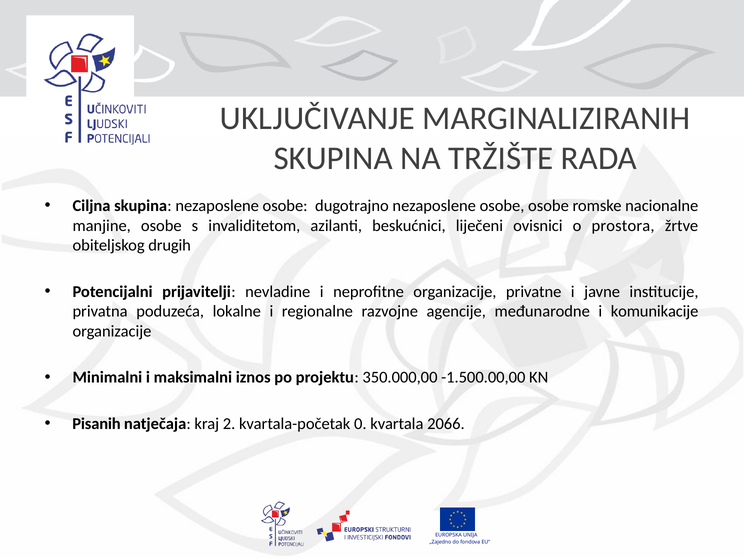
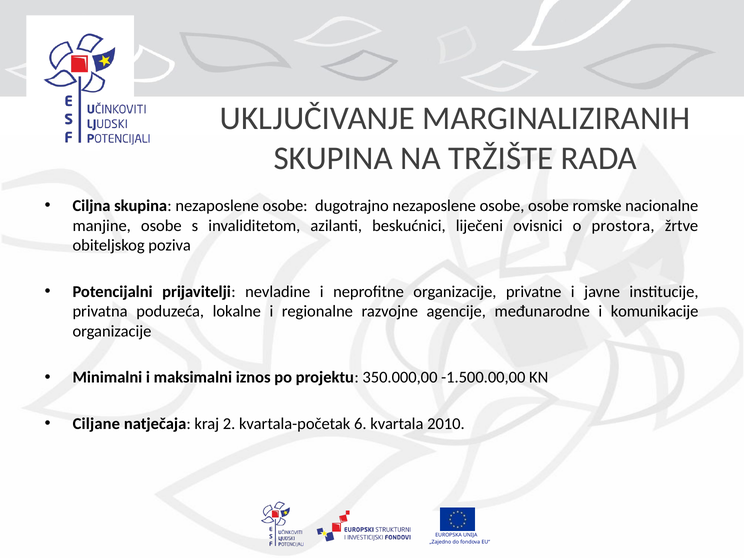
drugih: drugih -> poziva (170, 245)
Pisanih: Pisanih -> Ciljane (96, 424)
0: 0 -> 6 (360, 424)
2066: 2066 -> 2010 (446, 424)
